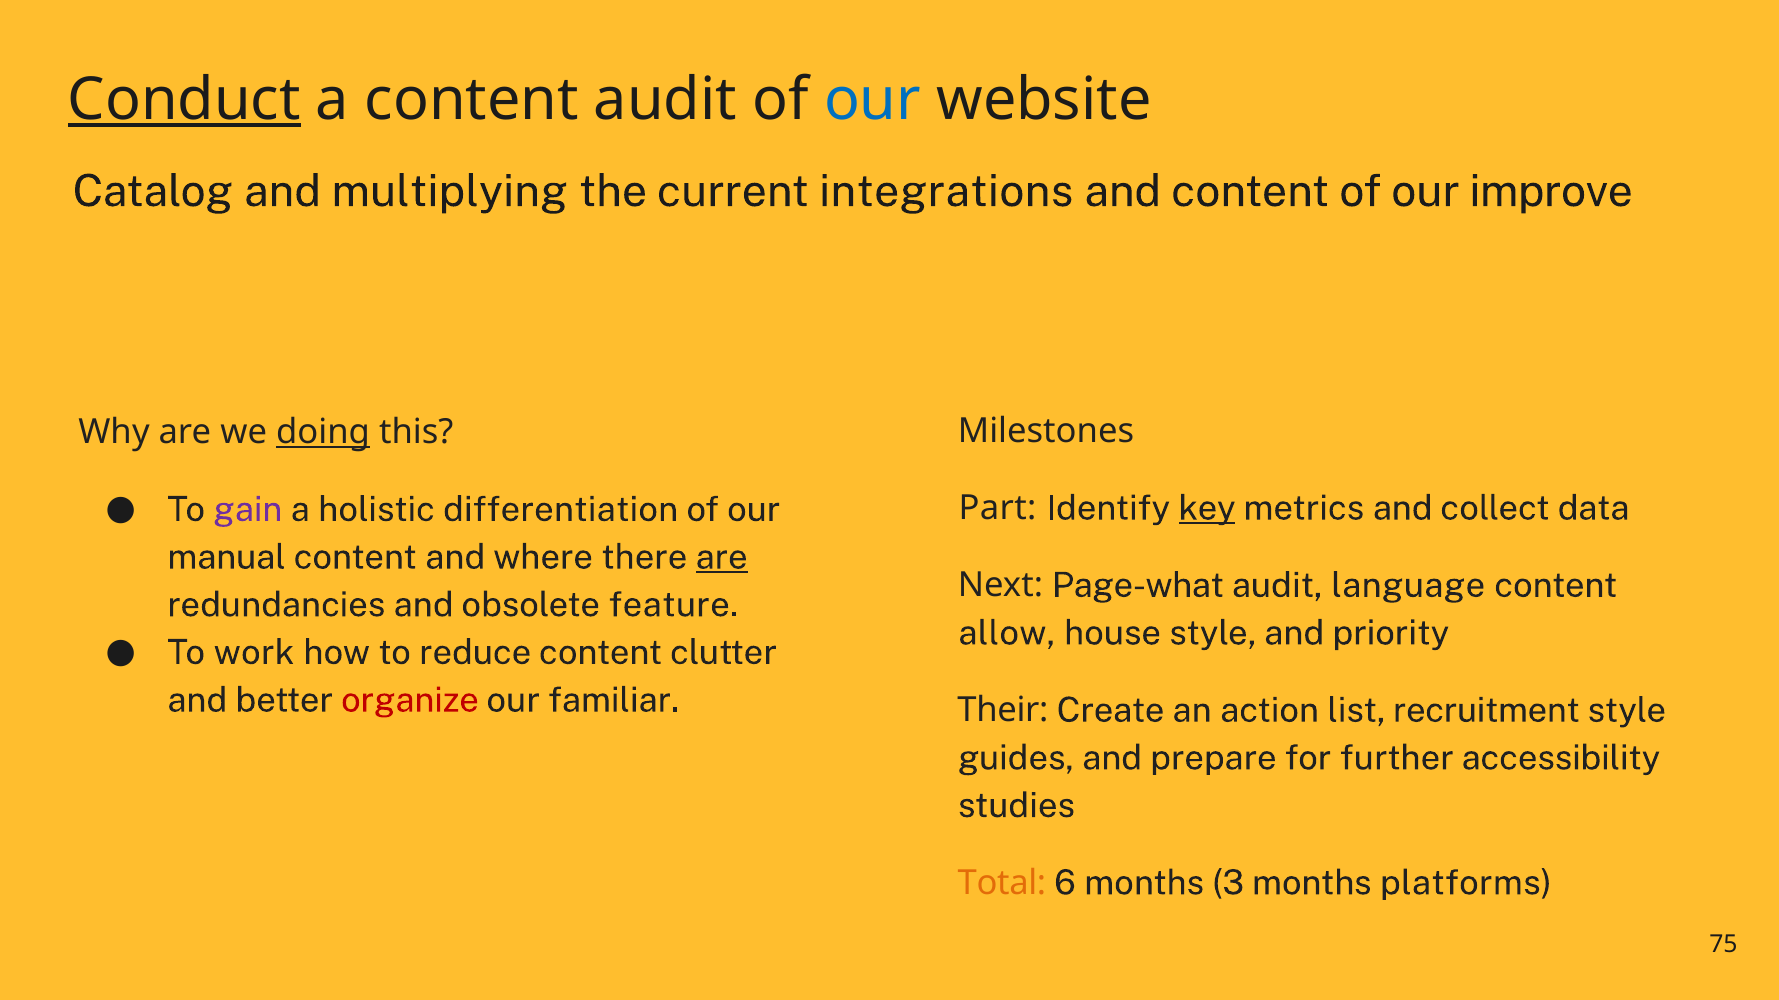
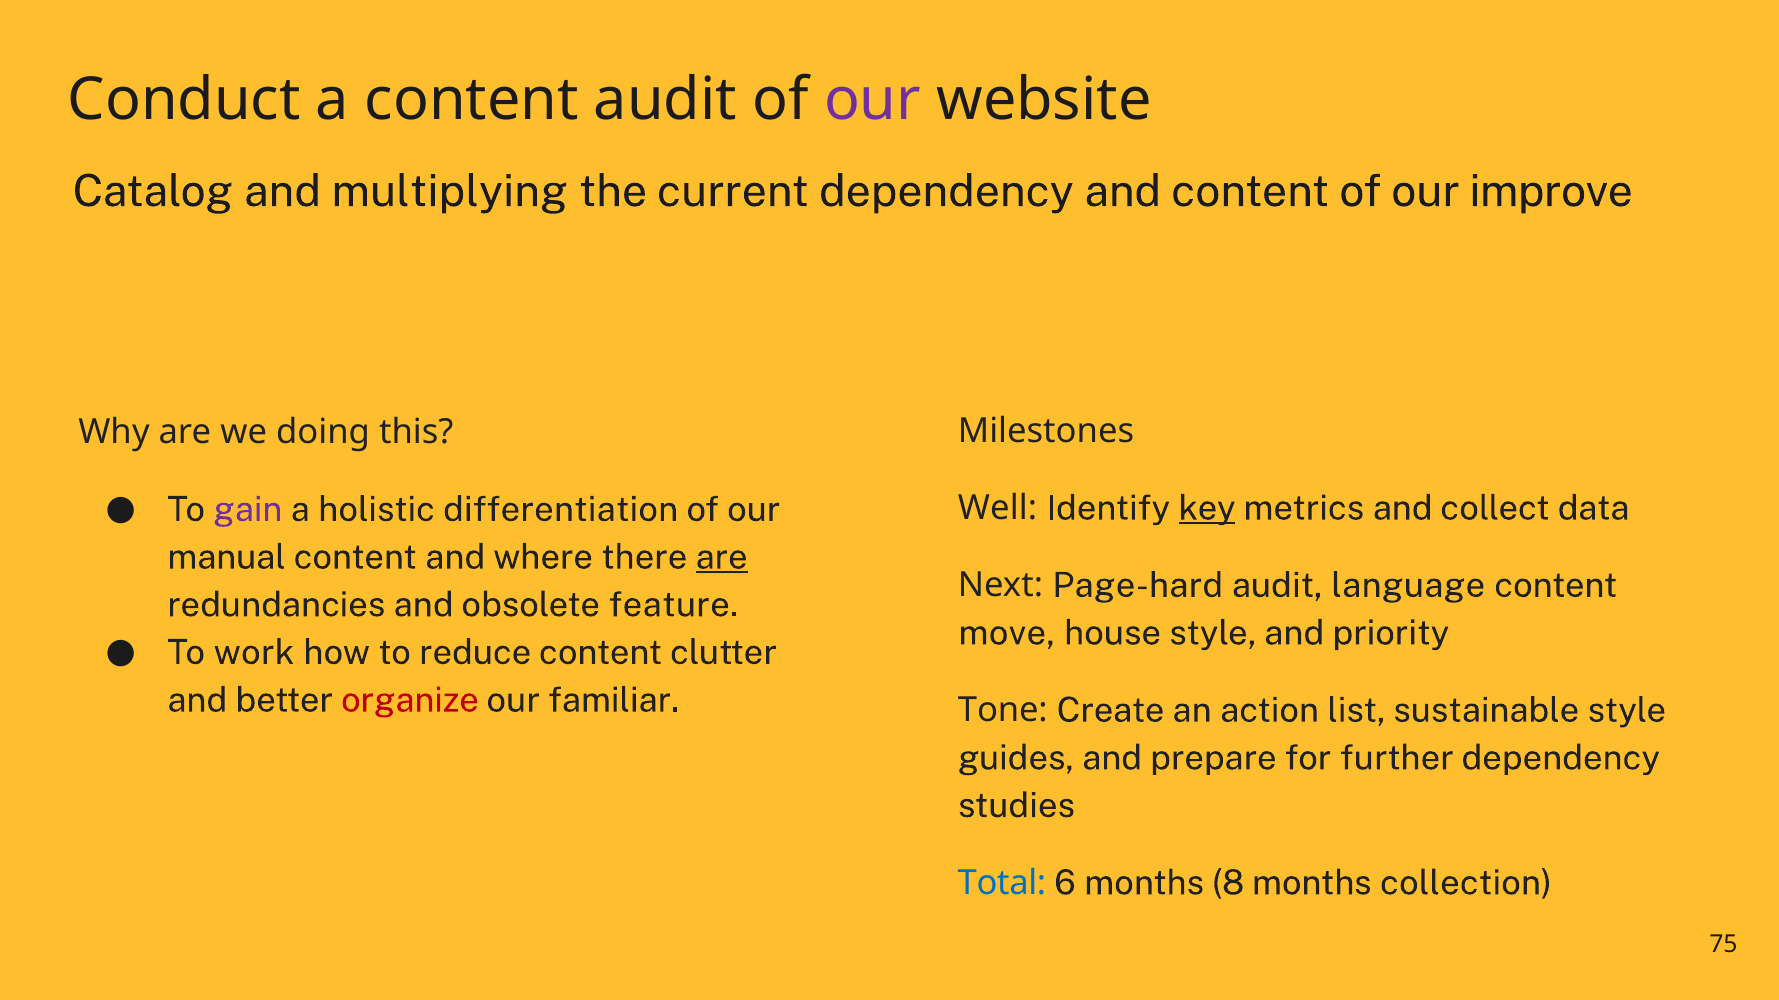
Conduct underline: present -> none (184, 100)
our colour: blue -> purple (873, 100)
current integrations: integrations -> dependency (946, 192)
doing underline: present -> none (323, 433)
Part: Part -> Well (998, 508)
Page-what: Page-what -> Page-hard (1138, 586)
allow: allow -> move (1007, 634)
Their: Their -> Tone (1003, 711)
recruitment: recruitment -> sustainable (1486, 711)
further accessibility: accessibility -> dependency (1561, 759)
Total colour: orange -> blue (1002, 884)
3: 3 -> 8 (1228, 884)
platforms: platforms -> collection (1466, 884)
